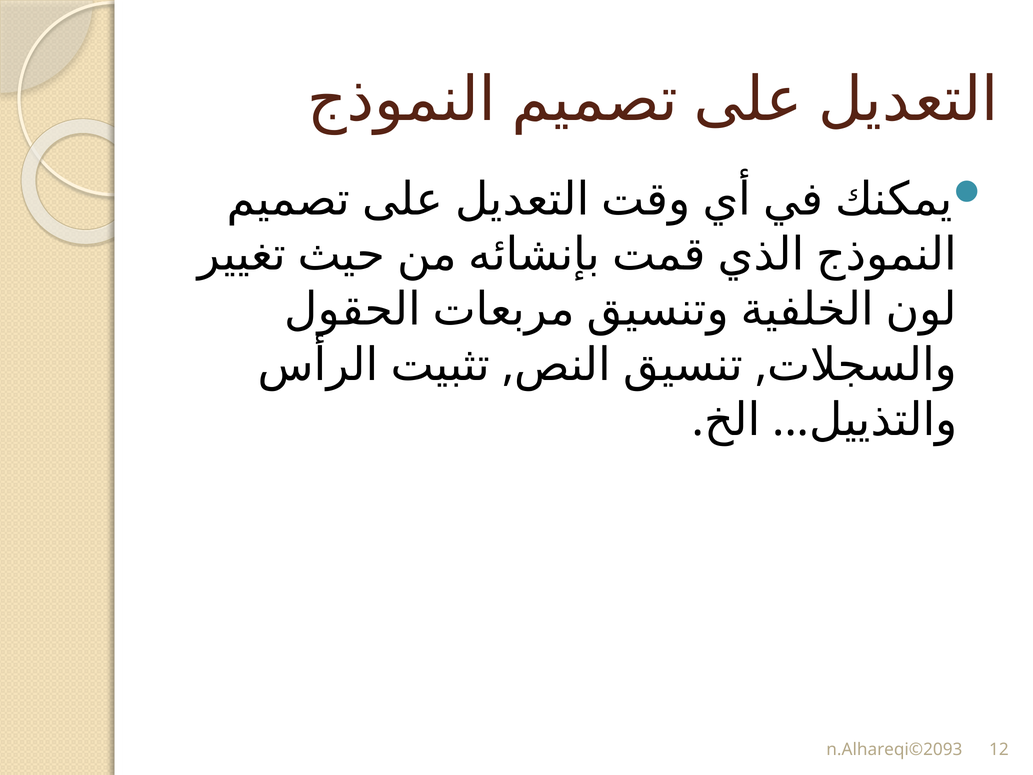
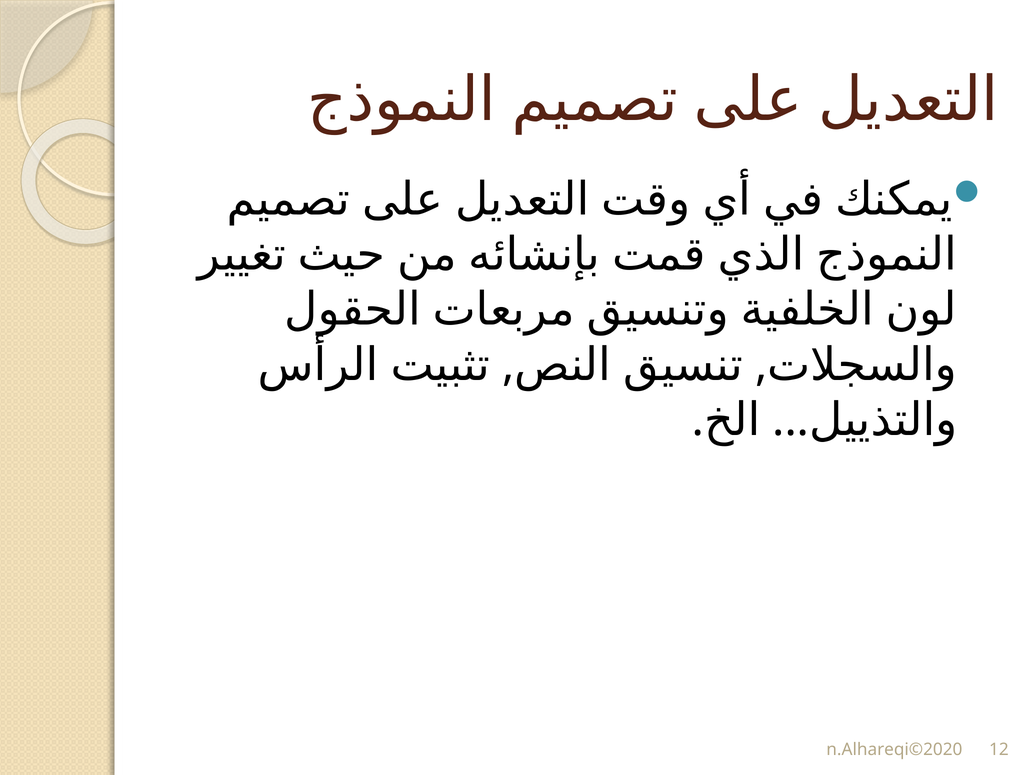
n.Alhareqi©2093: n.Alhareqi©2093 -> n.Alhareqi©2020 (894, 749)
